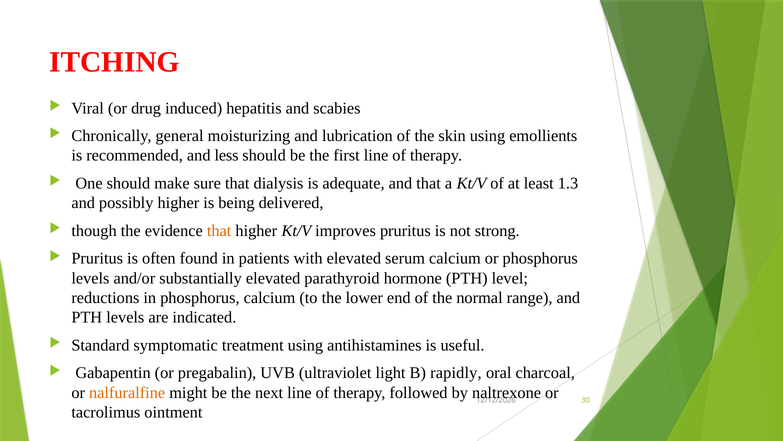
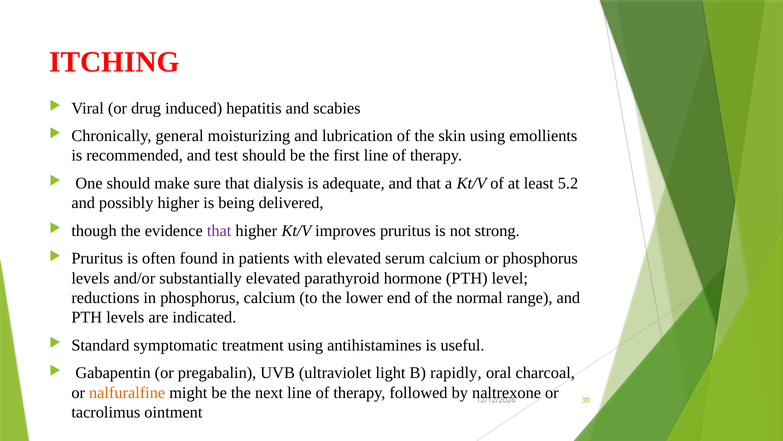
less: less -> test (226, 155)
1.3: 1.3 -> 5.2 (568, 183)
that colour: orange -> purple (219, 230)
